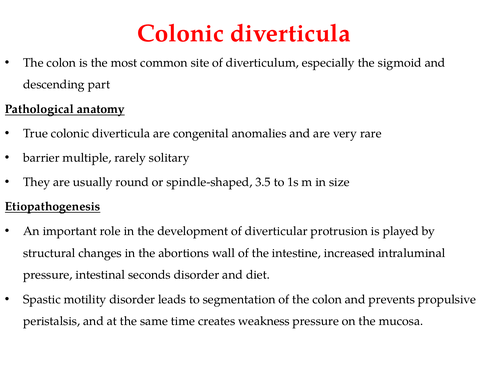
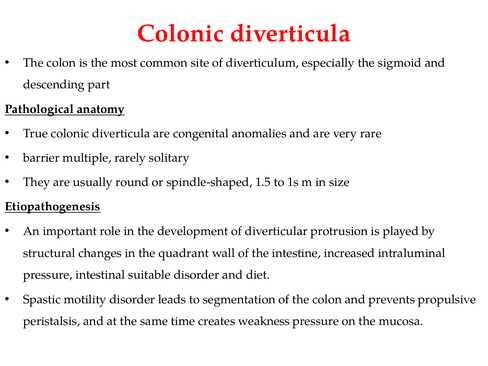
3.5: 3.5 -> 1.5 (263, 182)
abortions: abortions -> quadrant (184, 253)
seconds: seconds -> suitable (149, 275)
